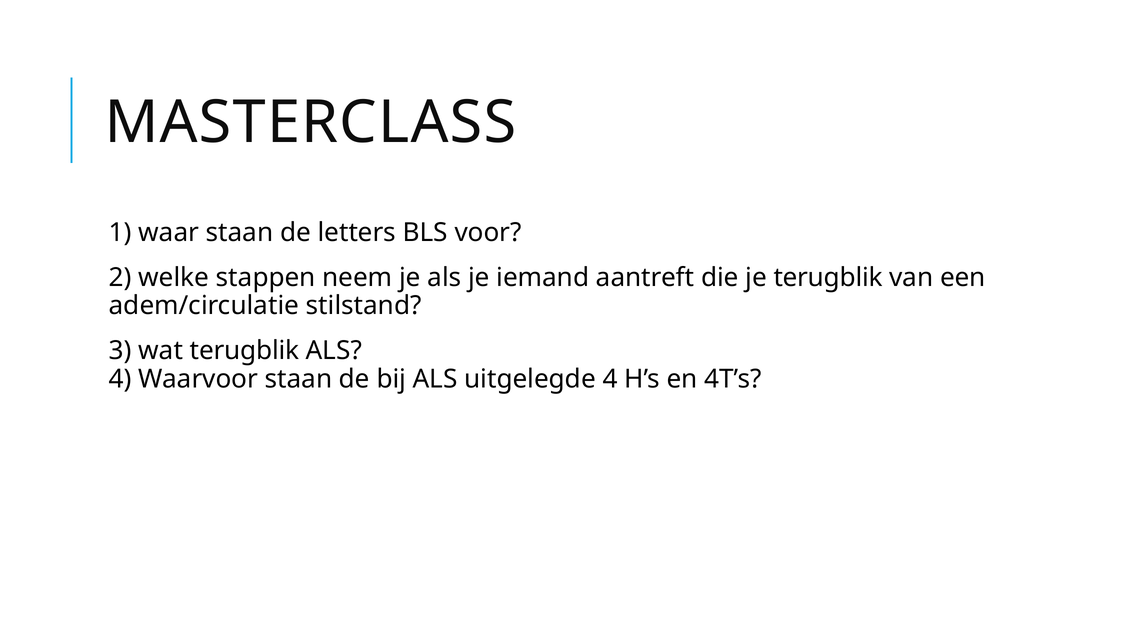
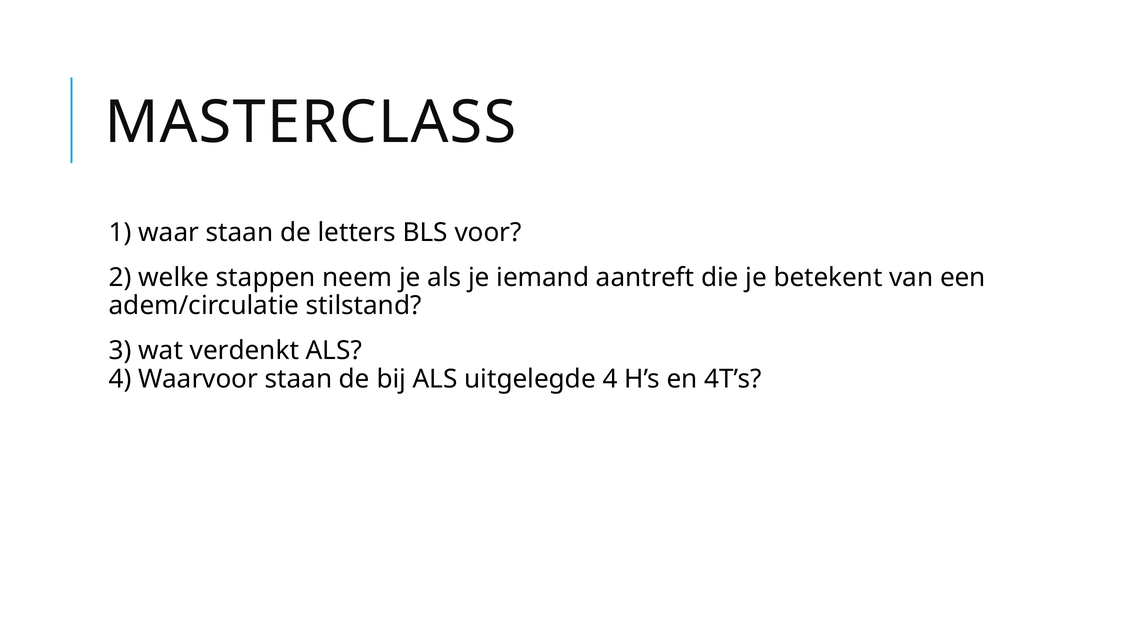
je terugblik: terugblik -> betekent (828, 278)
wat terugblik: terugblik -> verdenkt (244, 351)
